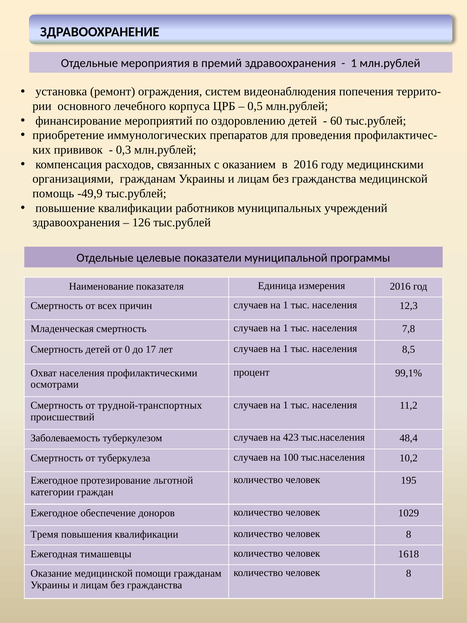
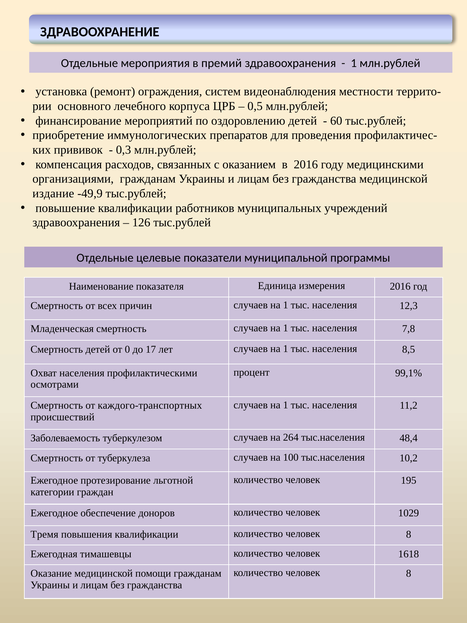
попечения: попечения -> местности (366, 92)
помощь: помощь -> издание (53, 193)
трудной-транспортных: трудной-транспортных -> каждого-транспортных (150, 405)
423: 423 -> 264 (291, 437)
